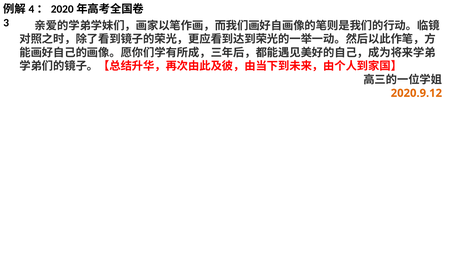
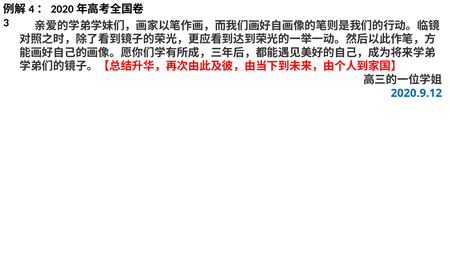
2020.9.12 colour: orange -> blue (416, 93)
